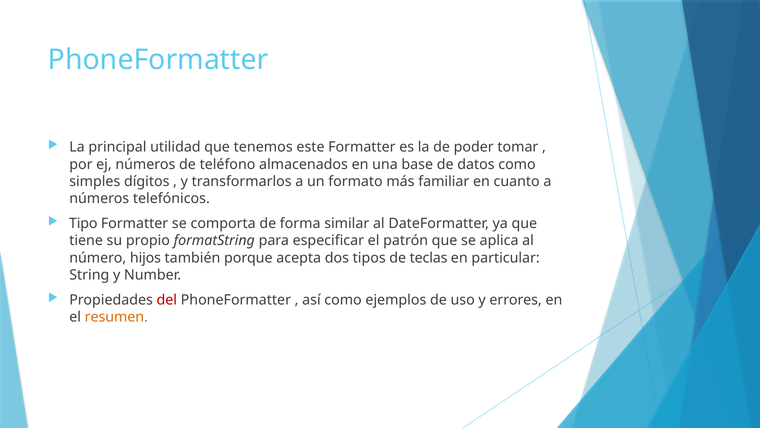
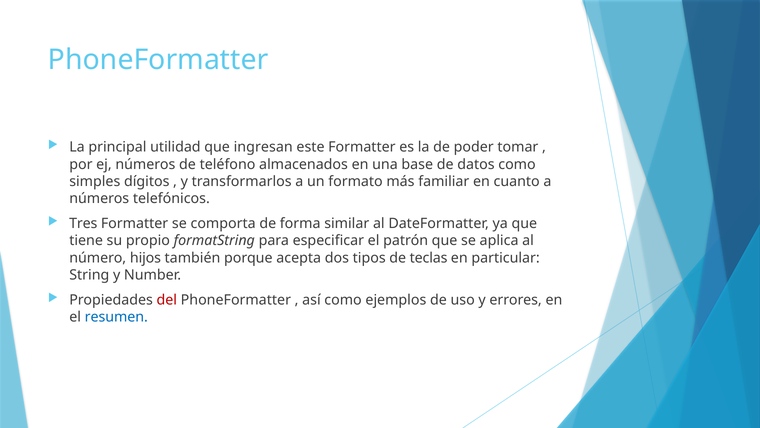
tenemos: tenemos -> ingresan (263, 147)
Tipo: Tipo -> Tres (83, 223)
resumen colour: orange -> blue (116, 317)
